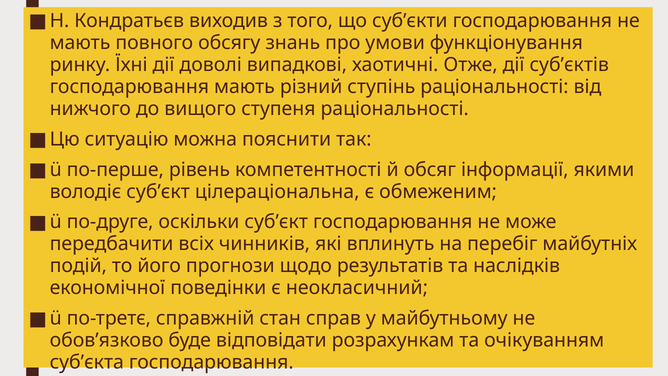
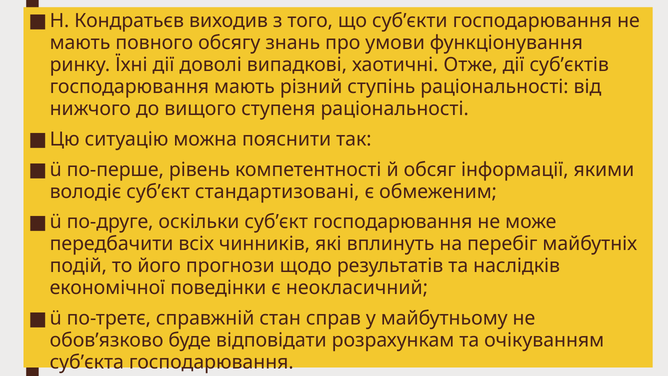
цілераціональна: цілераціональна -> стандартизовані (277, 192)
